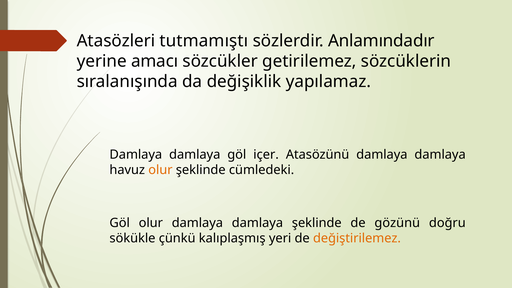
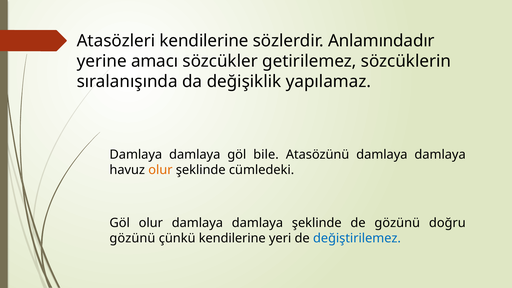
Atasözleri tutmamıştı: tutmamıştı -> kendilerine (204, 41)
içer: içer -> bile (266, 154)
sökükle: sökükle -> gözünü (132, 238)
çünkü kalıplaşmış: kalıplaşmış -> kendilerine (232, 238)
değiştirilemez colour: orange -> blue (357, 238)
